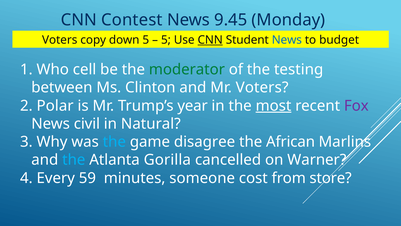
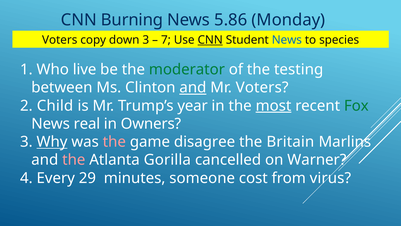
Contest: Contest -> Burning (132, 20)
9.45: 9.45 -> 5.86 (231, 20)
down 5: 5 -> 3 (146, 40)
5: 5 -> 7 (166, 40)
budget: budget -> species (339, 40)
cell: cell -> live (85, 69)
and underline: none -> present (193, 87)
Polar: Polar -> Child (55, 106)
Fox colour: purple -> green (356, 106)
civil: civil -> real (87, 124)
Natural: Natural -> Owners (151, 124)
Why underline: none -> present (52, 142)
the colour: light blue -> pink (114, 142)
African: African -> Britain (290, 142)
the colour: light blue -> pink (74, 160)
59: 59 -> 29 (87, 178)
store: store -> virus (330, 178)
